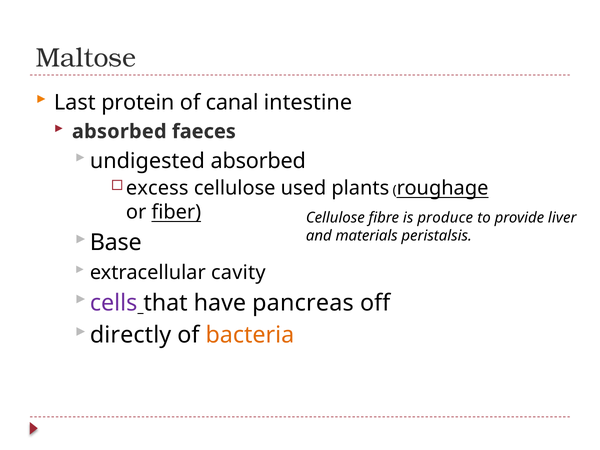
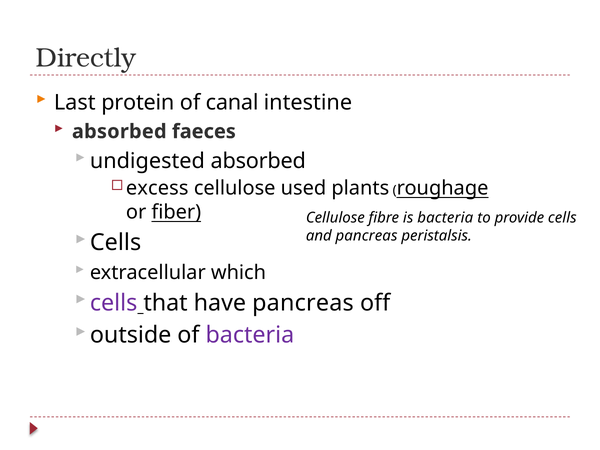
Maltose: Maltose -> Directly (86, 58)
is produce: produce -> bacteria (445, 218)
provide liver: liver -> cells (562, 218)
and materials: materials -> pancreas (367, 236)
Base: Base -> Cells (116, 243)
cavity: cavity -> which (238, 273)
directly: directly -> outside (131, 335)
bacteria colour: orange -> purple (250, 335)
